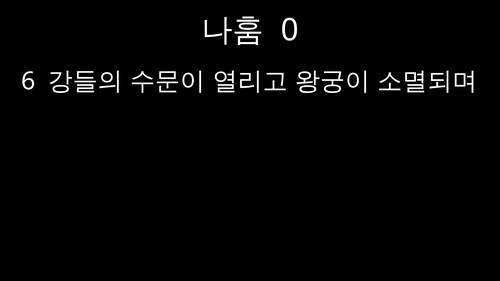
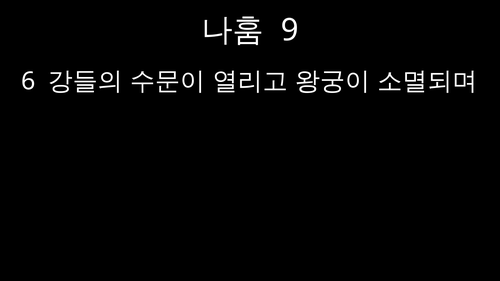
0: 0 -> 9 (290, 30)
